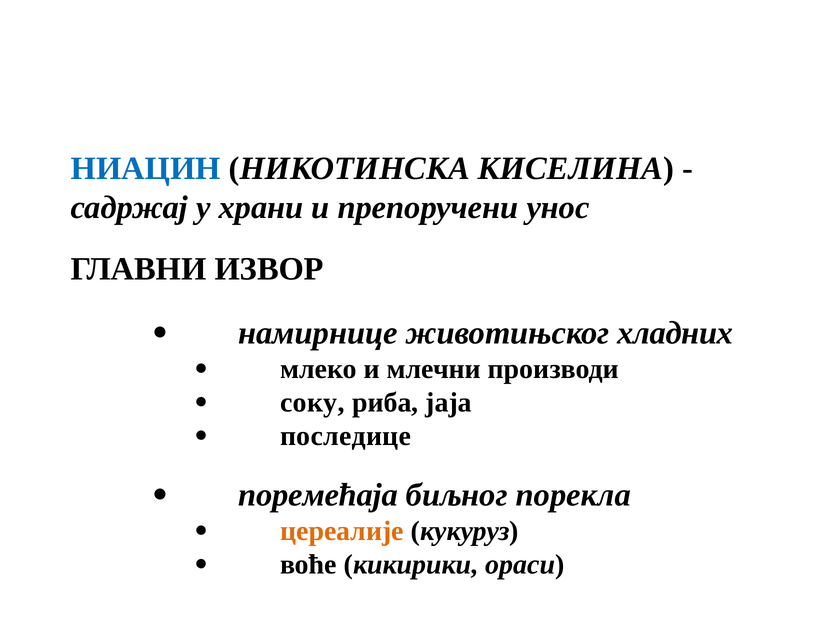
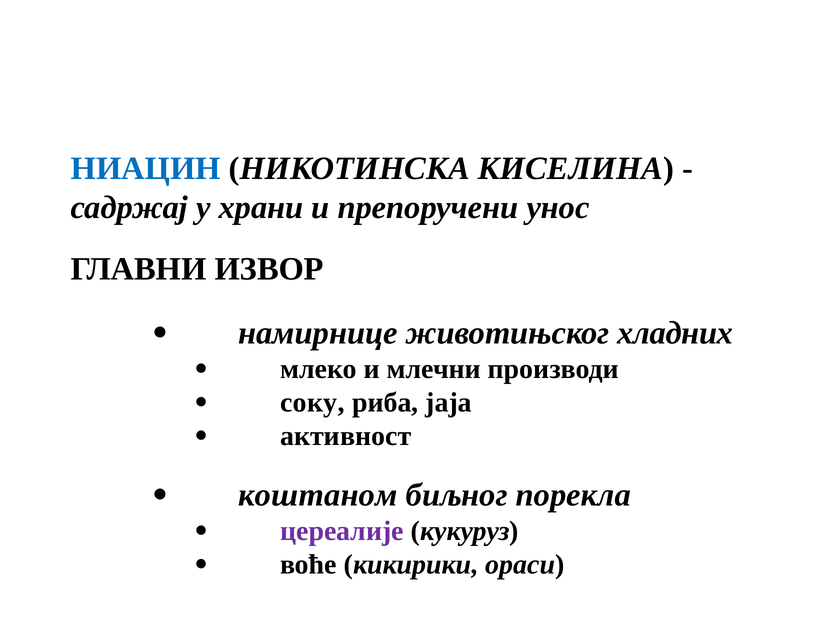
последице: последице -> активност (346, 436)
поремећаја: поремећаја -> коштаном (318, 495)
цереалије colour: orange -> purple (342, 531)
